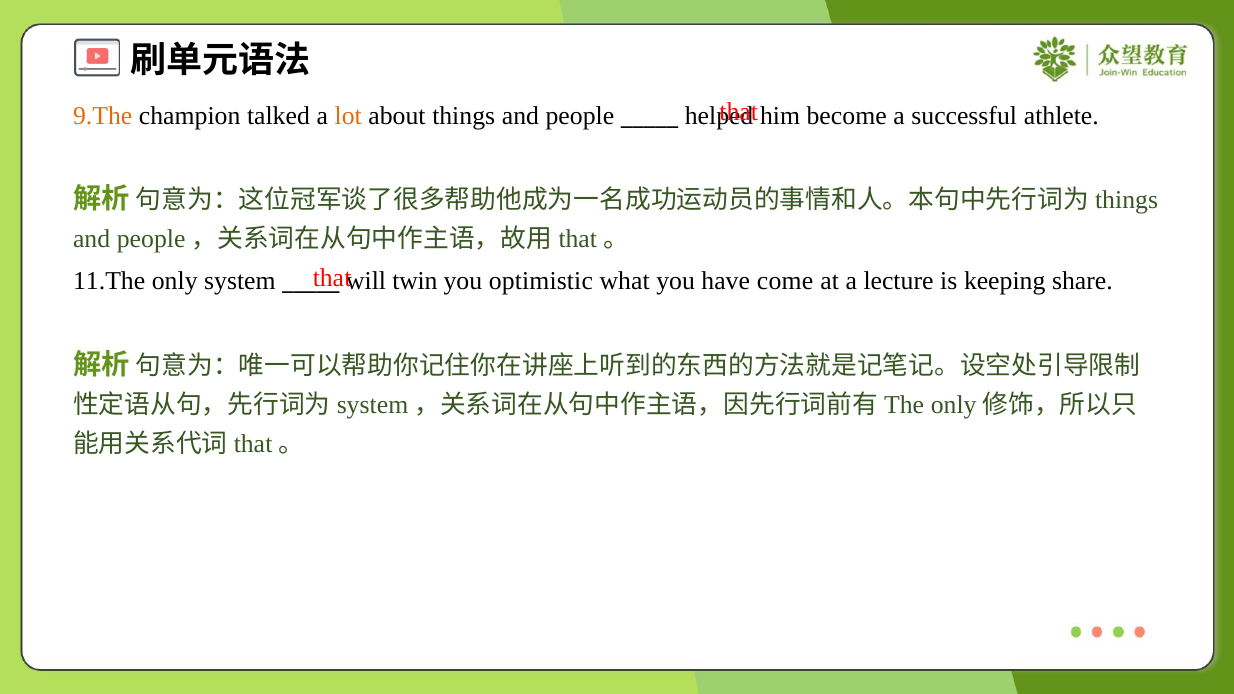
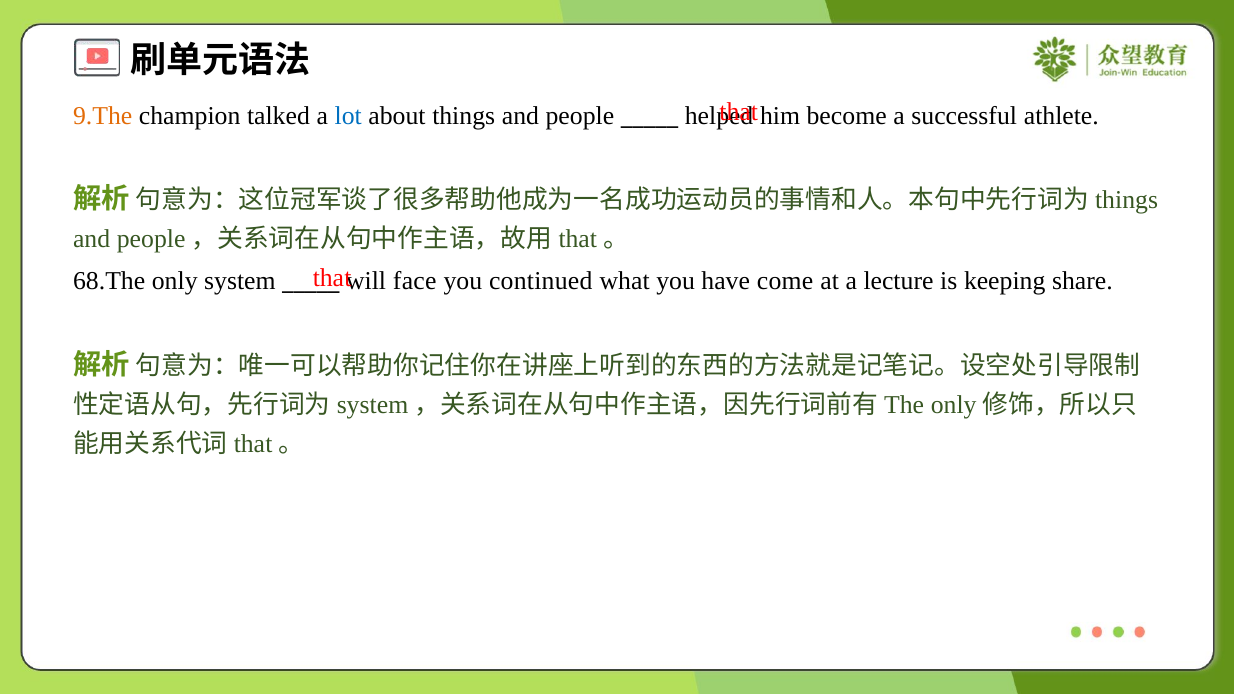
lot colour: orange -> blue (348, 116)
11.The: 11.The -> 68.The (109, 282)
twin: twin -> face (415, 282)
optimistic: optimistic -> continued (541, 282)
